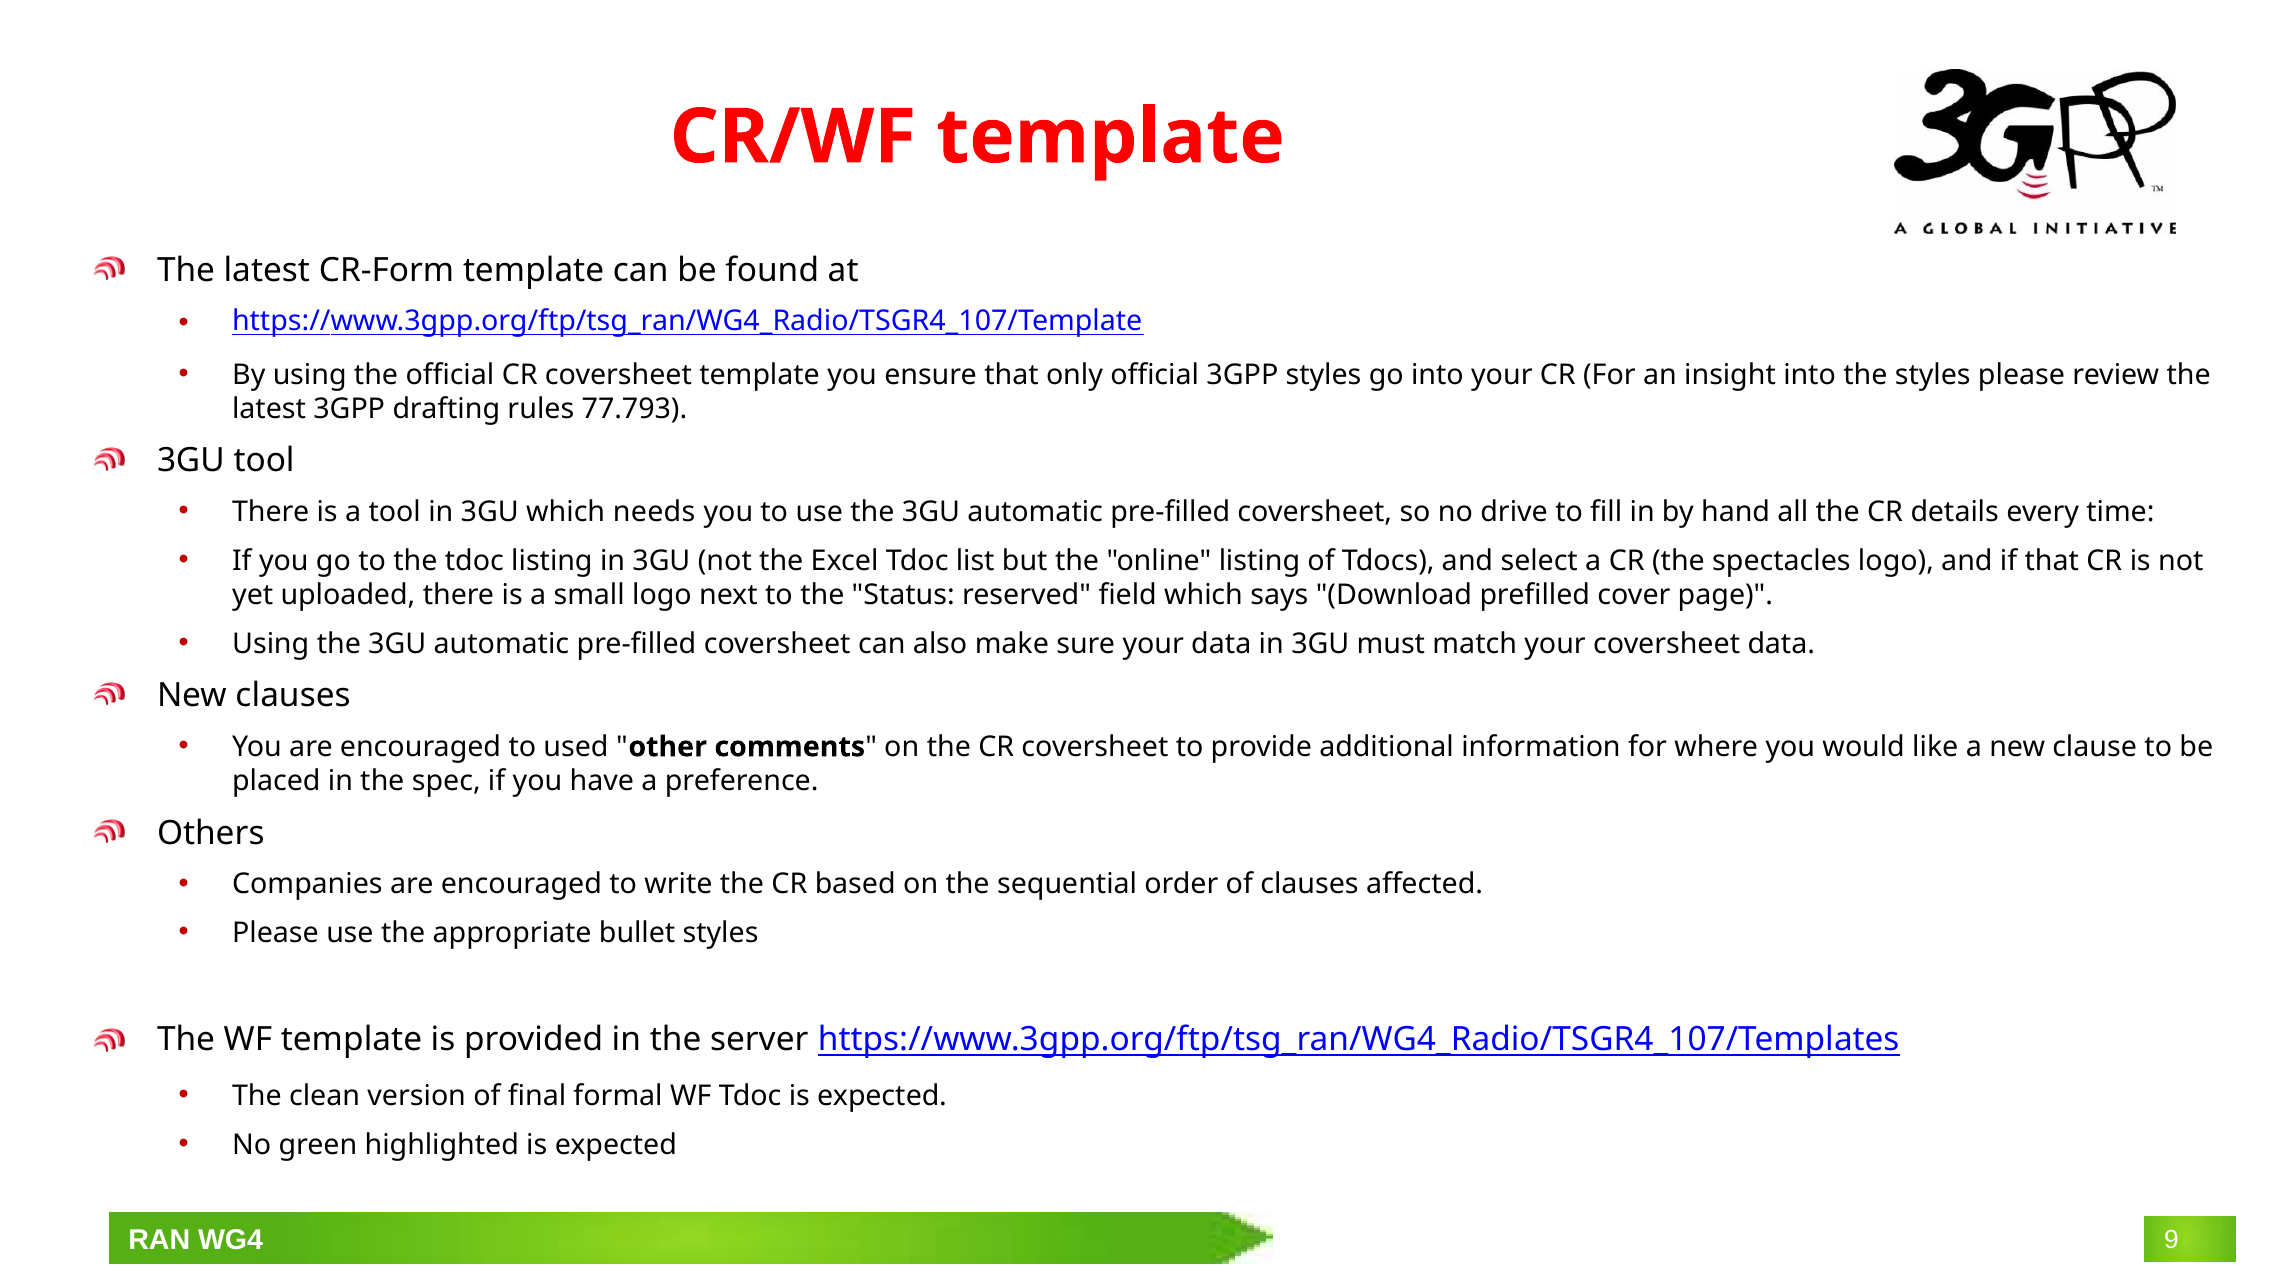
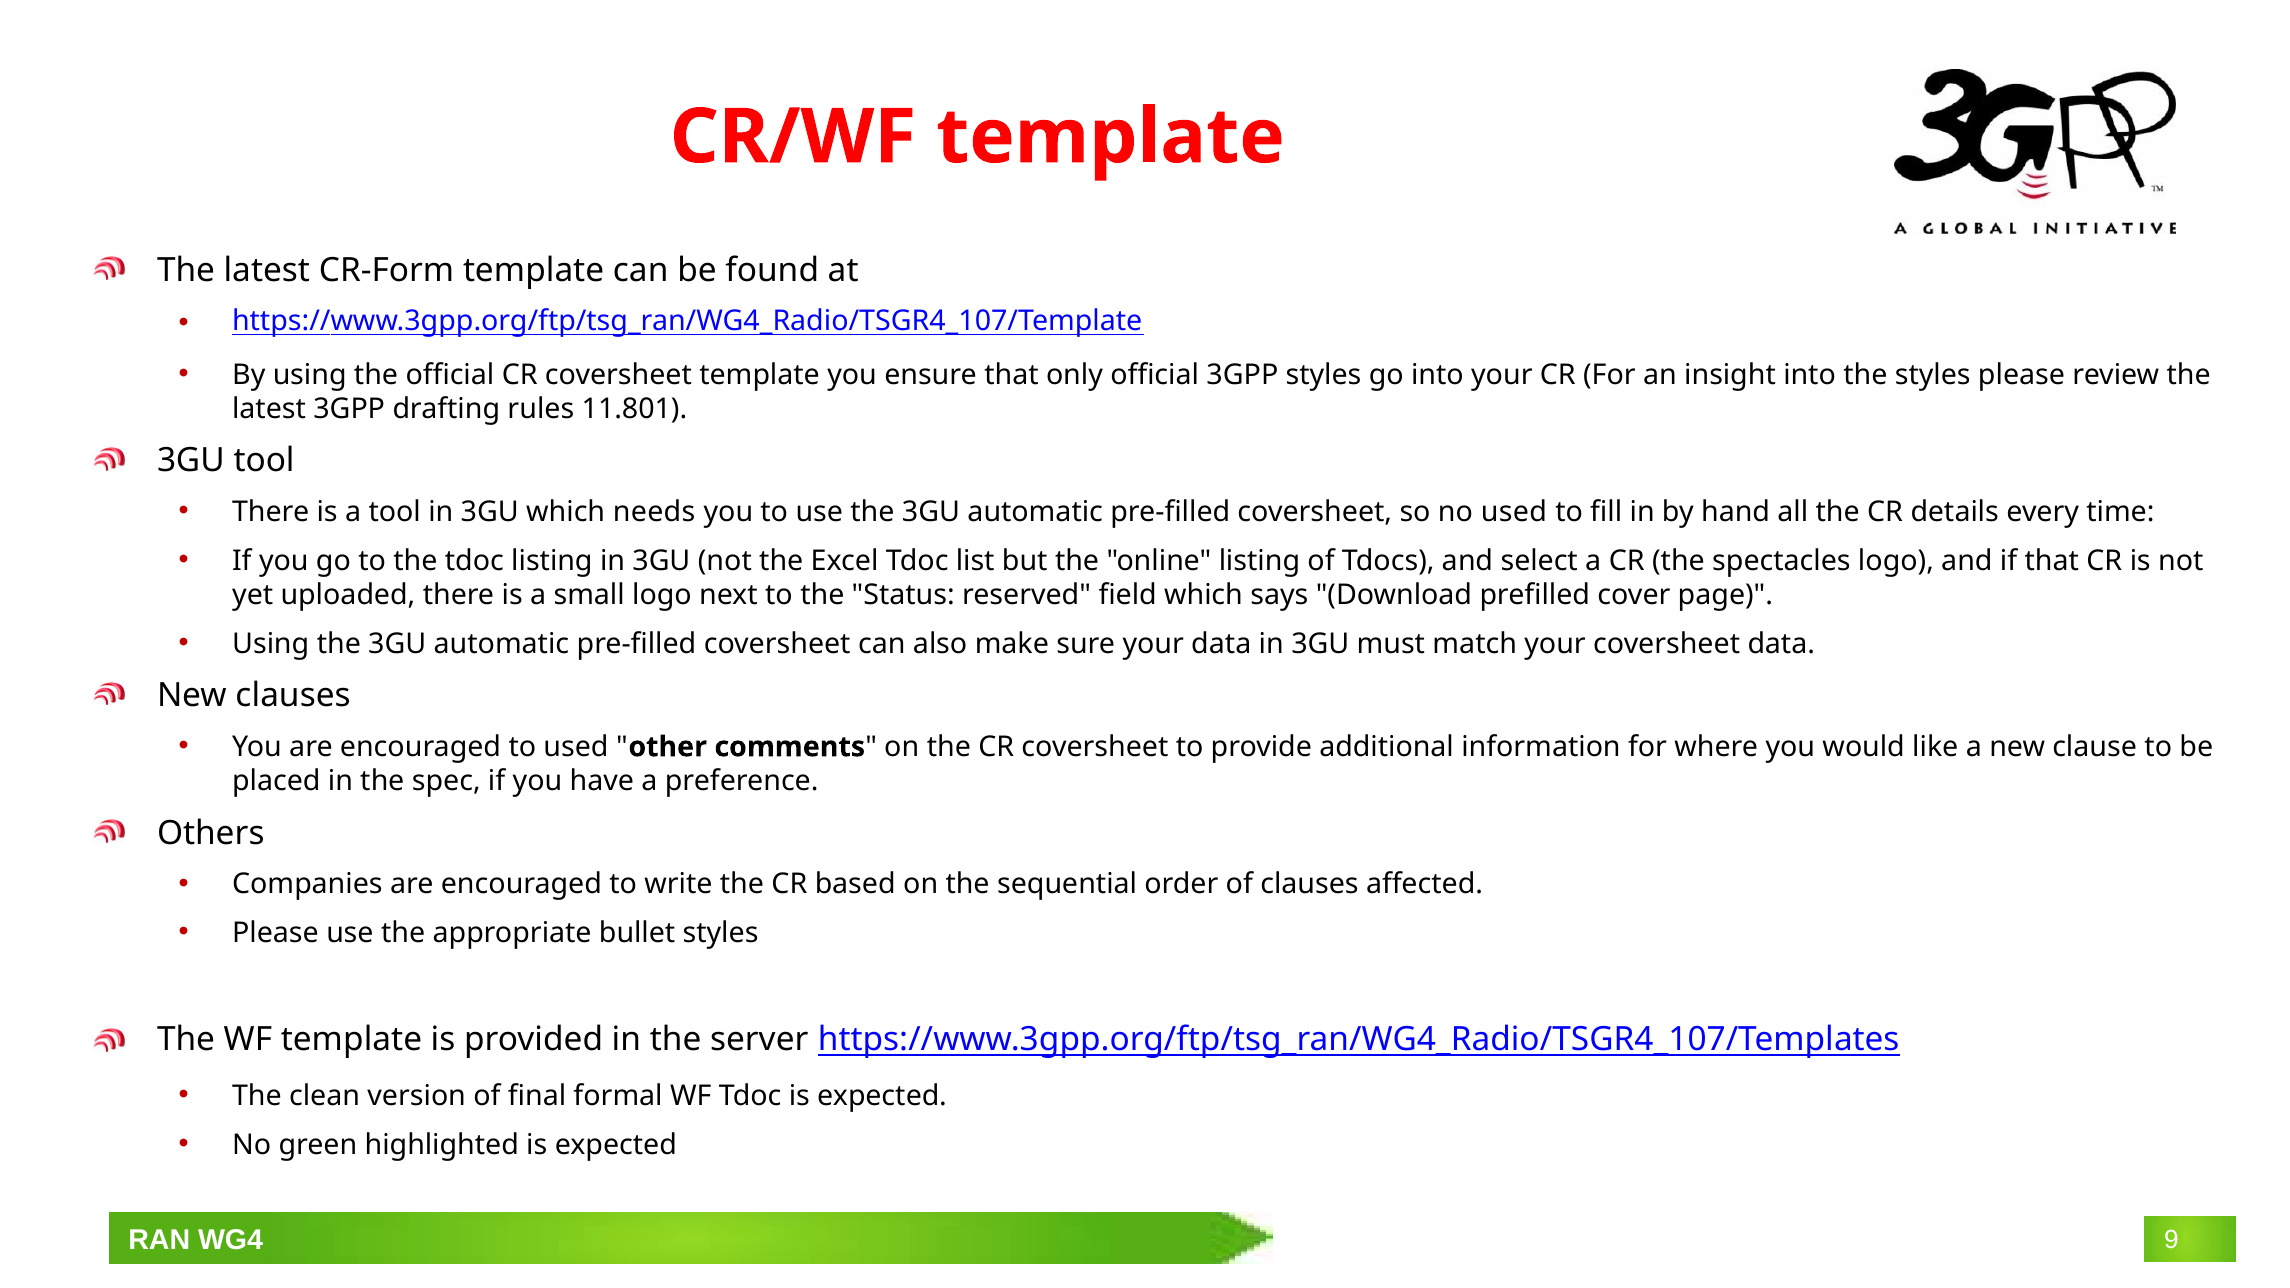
77.793: 77.793 -> 11.801 (634, 409)
no drive: drive -> used (1514, 512)
